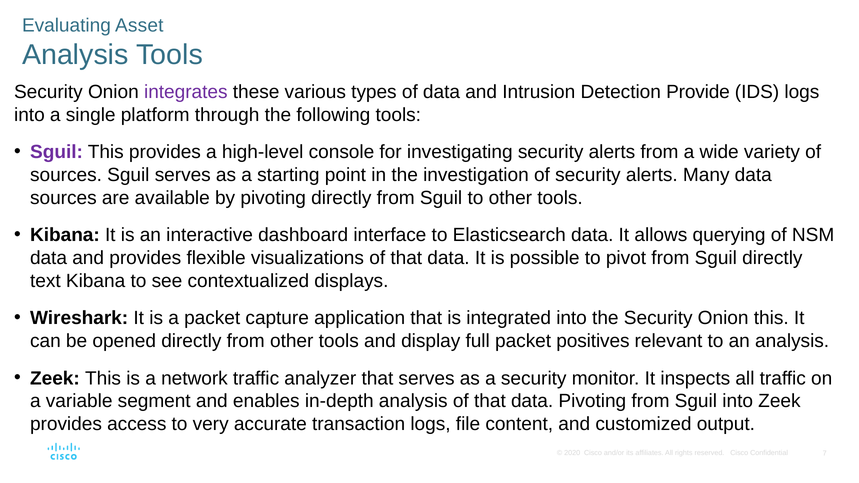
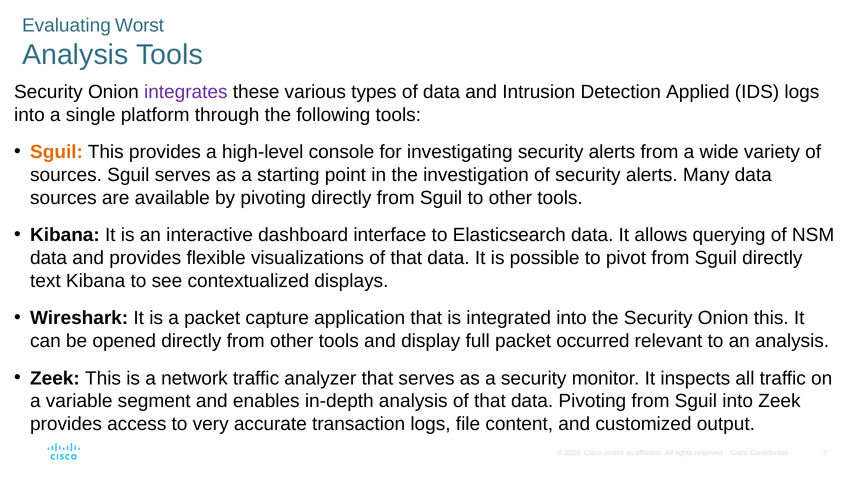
Asset: Asset -> Worst (139, 26)
Provide: Provide -> Applied (698, 92)
Sguil colour: purple -> orange (57, 152)
positives: positives -> occurred (593, 341)
